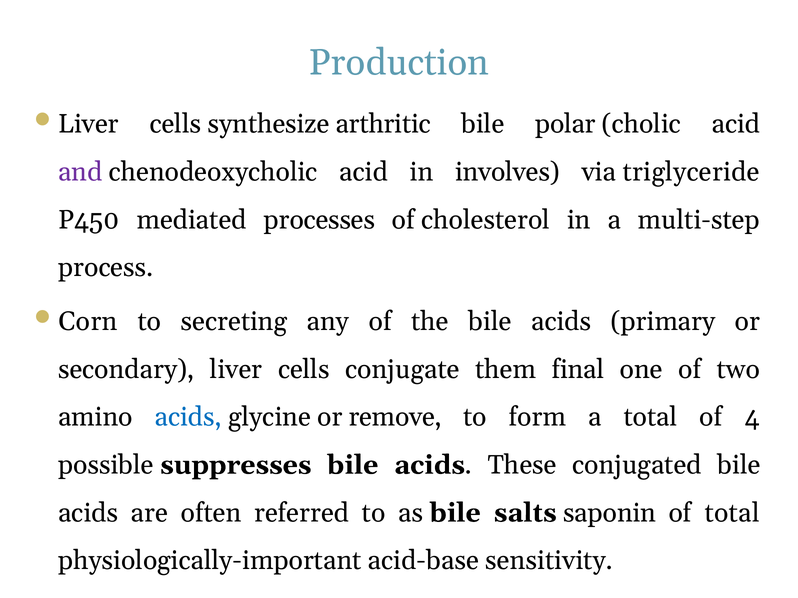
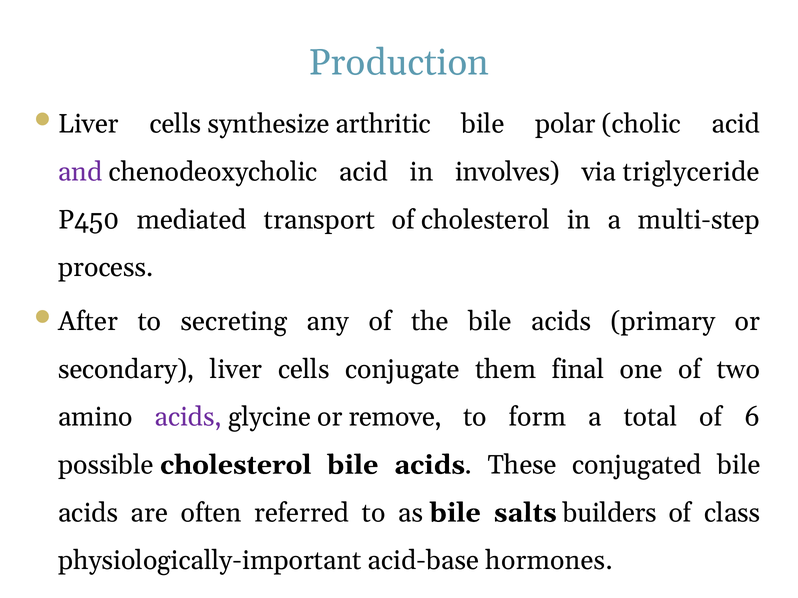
processes: processes -> transport (319, 220)
Corn: Corn -> After (88, 322)
acids colour: blue -> purple (188, 417)
4: 4 -> 6 (752, 417)
possible suppresses: suppresses -> cholesterol (236, 465)
saponin: saponin -> builders (610, 513)
of total: total -> class (732, 513)
sensitivity: sensitivity -> hormones (549, 561)
